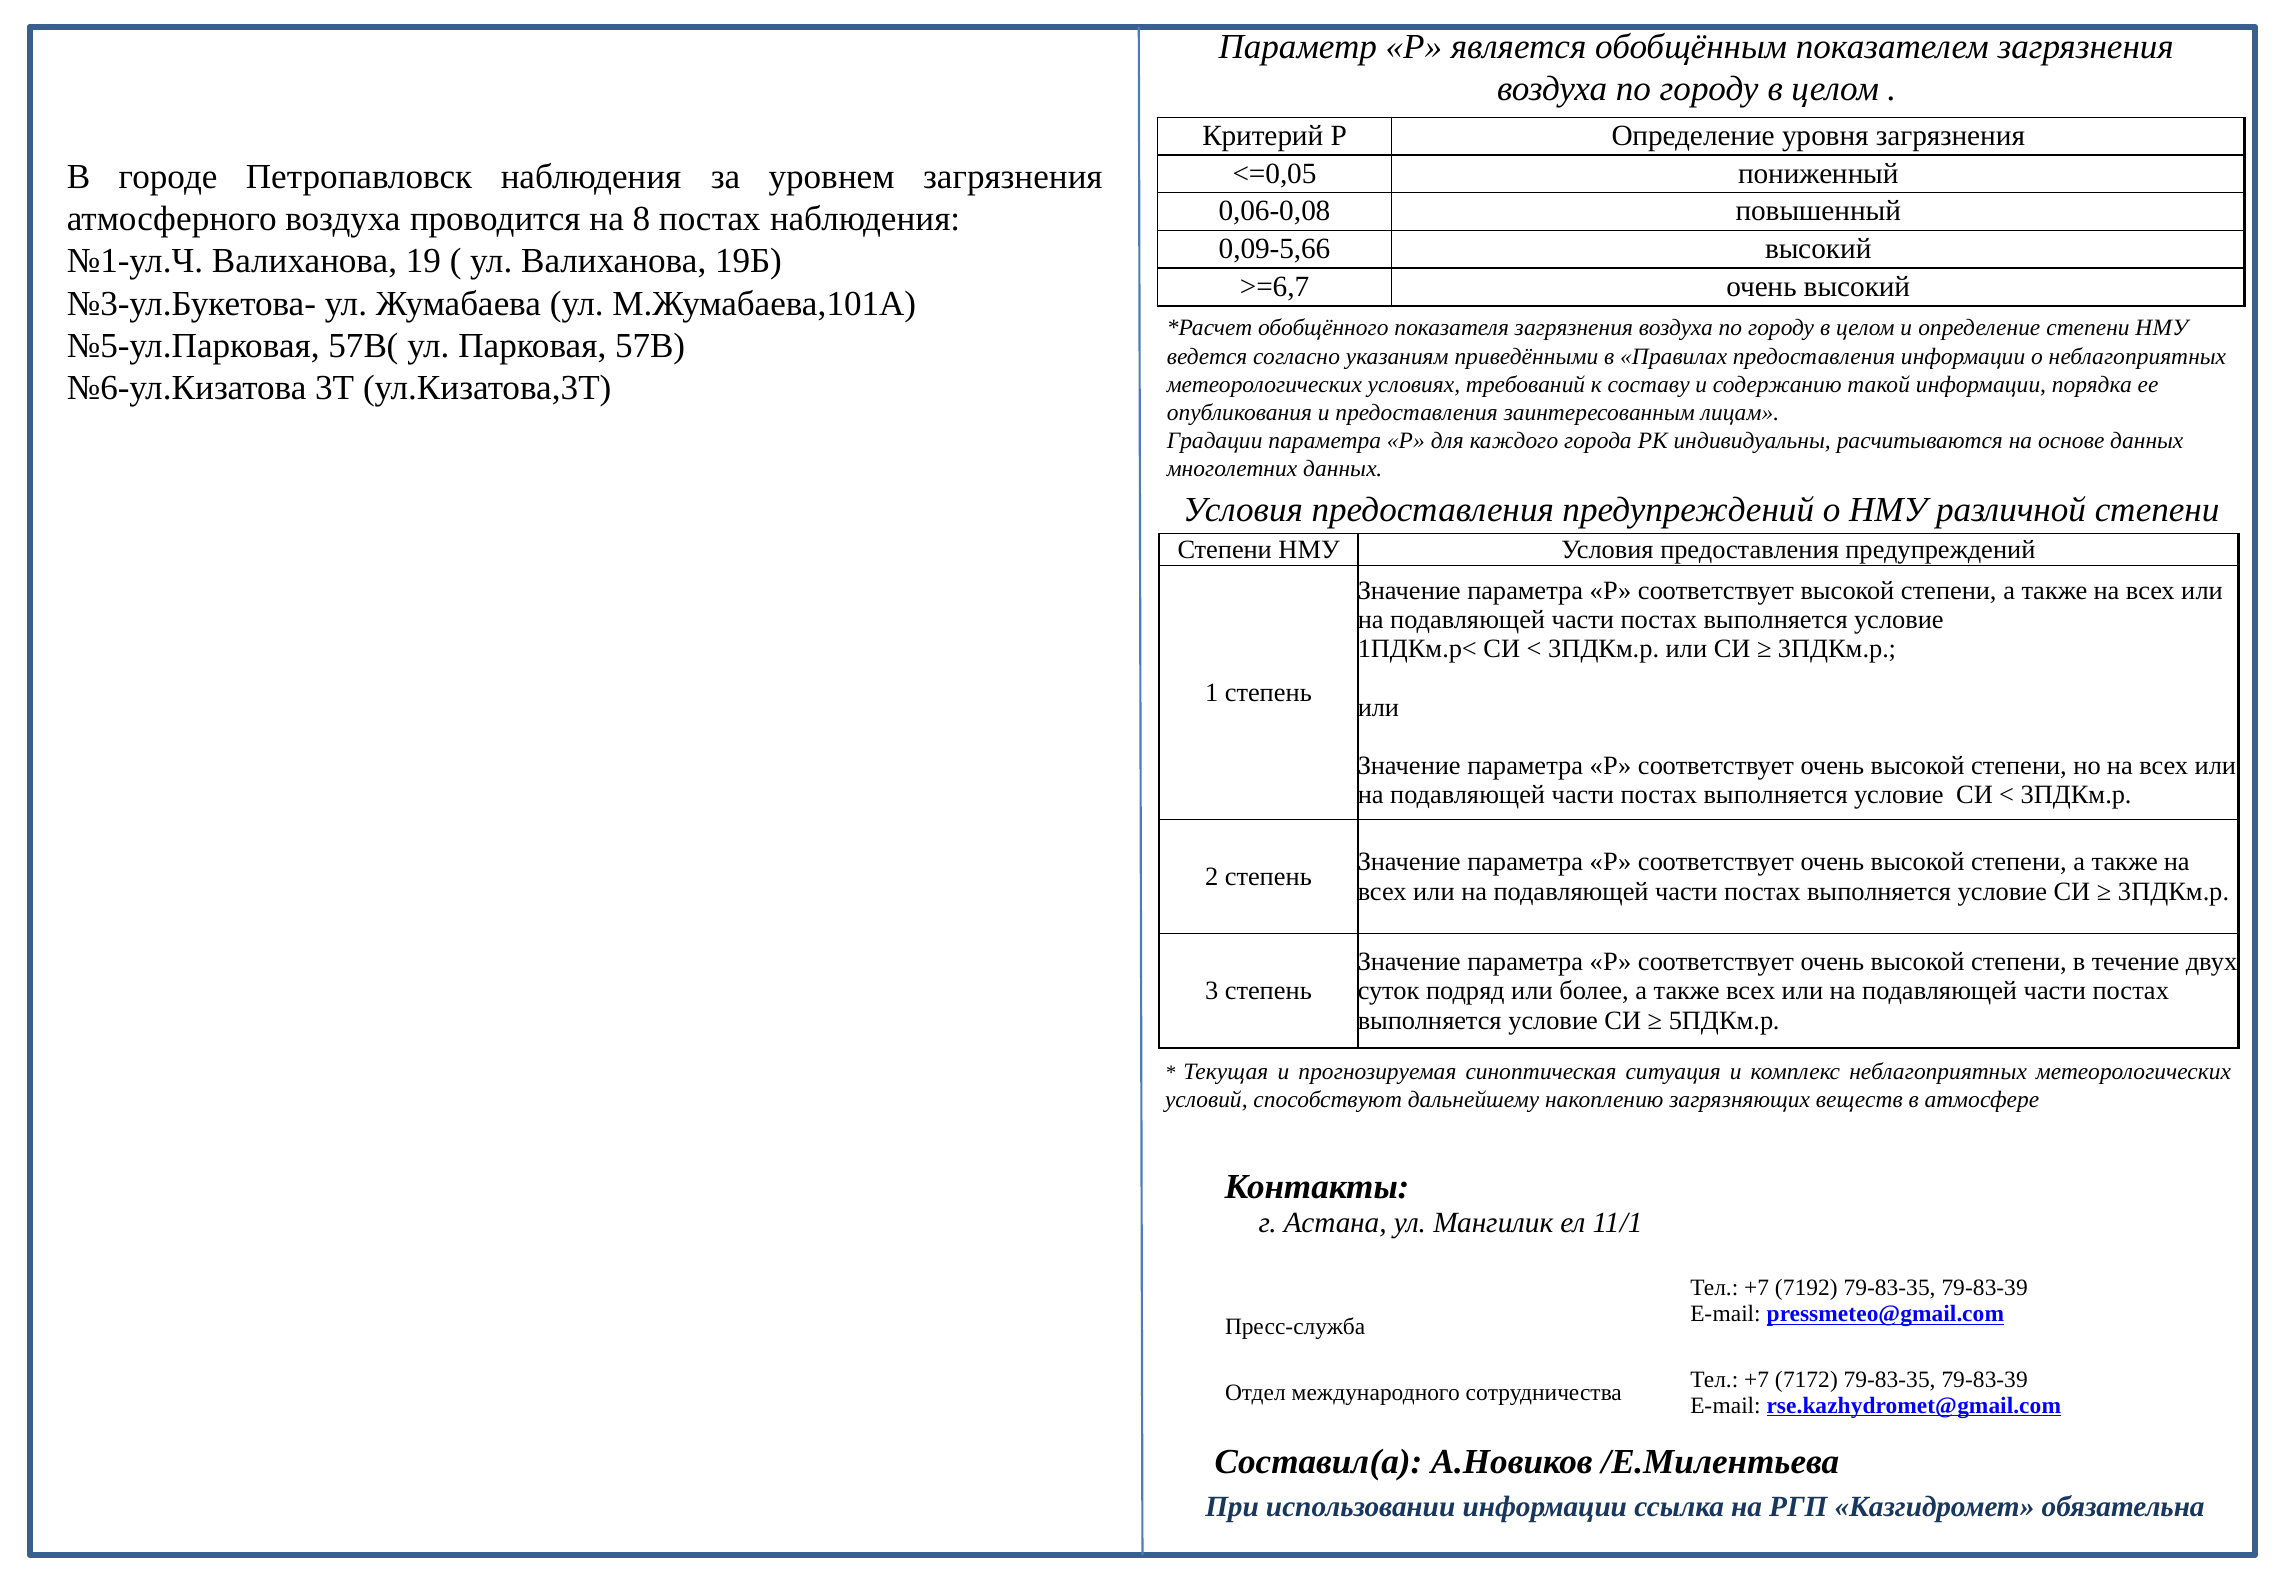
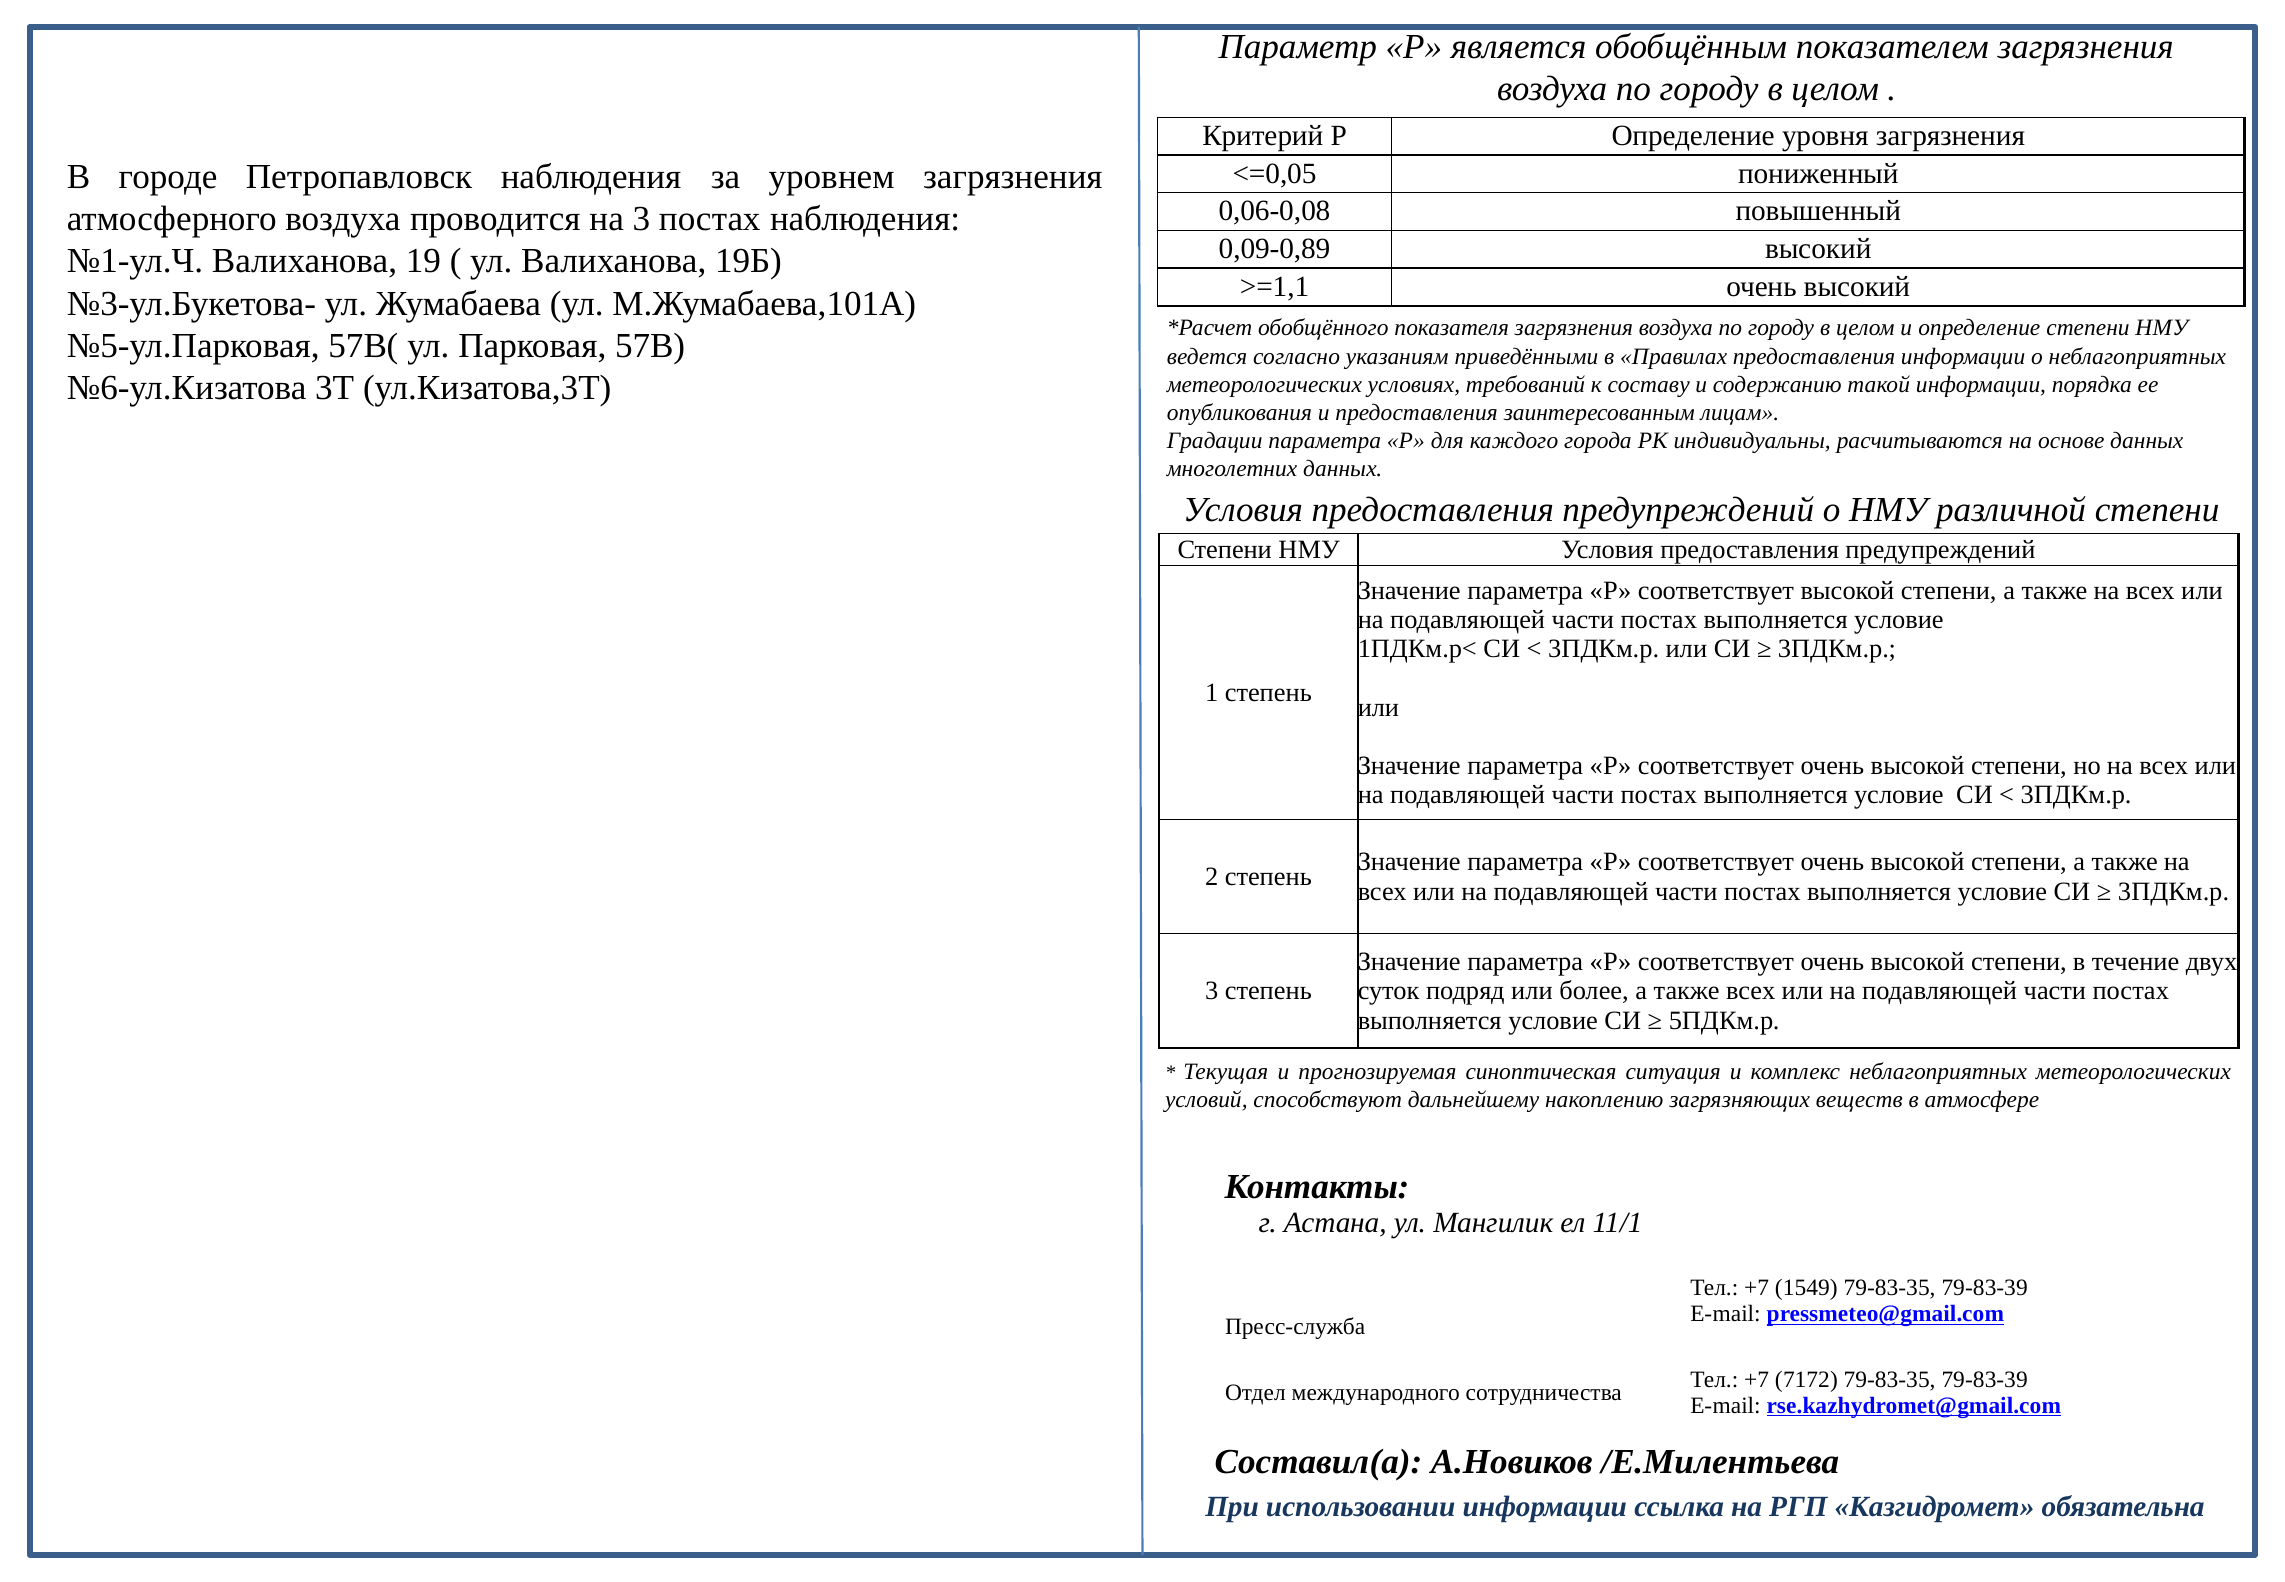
на 8: 8 -> 3 (641, 219)
0,09-5,66: 0,09-5,66 -> 0,09-0,89 (1275, 249)
>=6,7: >=6,7 -> >=1,1 (1275, 287)
7192: 7192 -> 1549 (1806, 1288)
